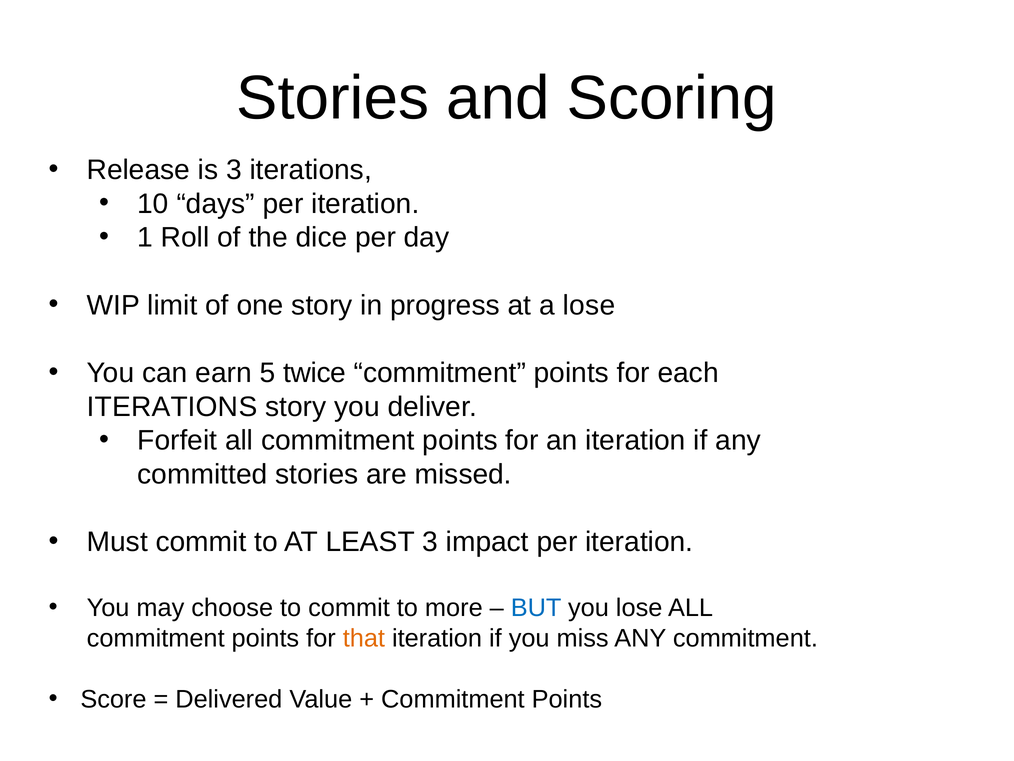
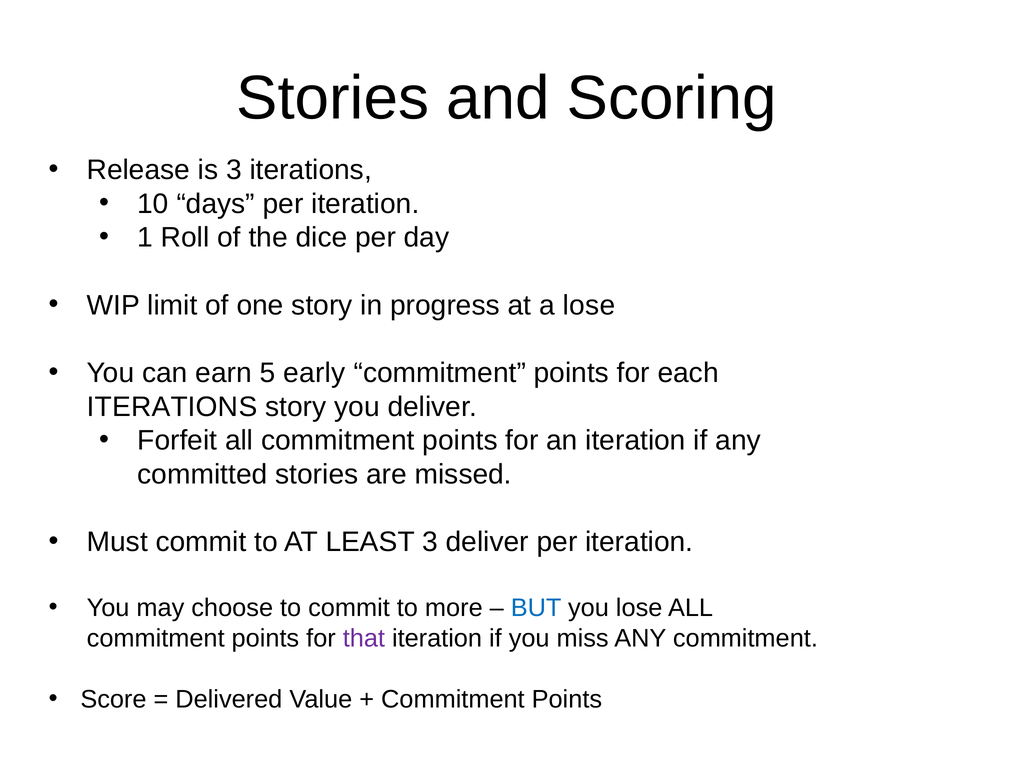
twice: twice -> early (314, 373)
3 impact: impact -> deliver (487, 542)
that colour: orange -> purple (364, 638)
